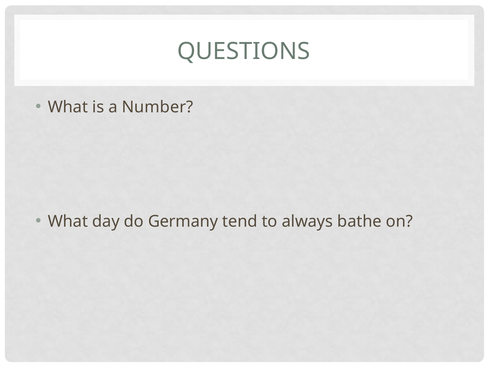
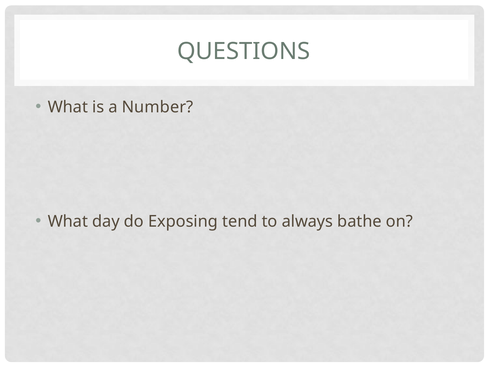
Germany: Germany -> Exposing (183, 221)
